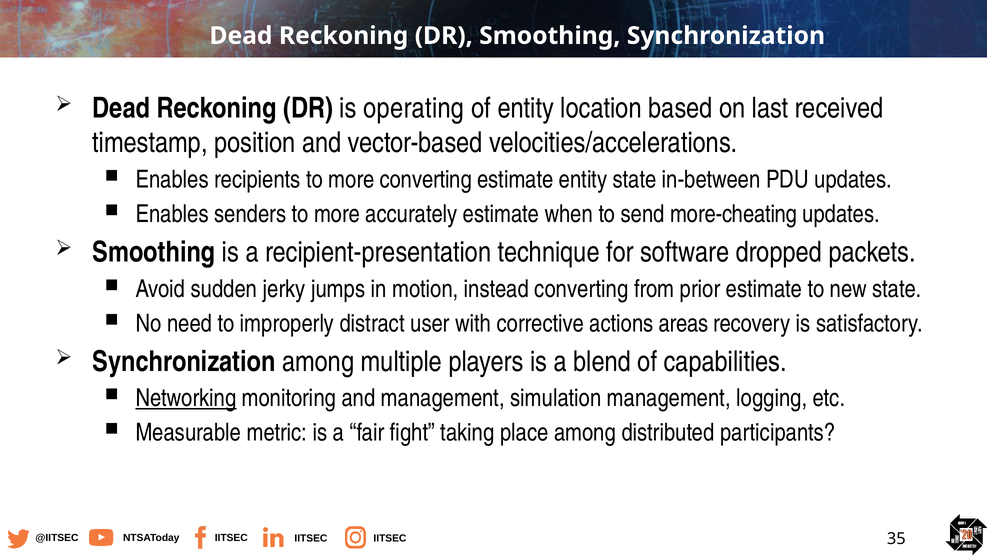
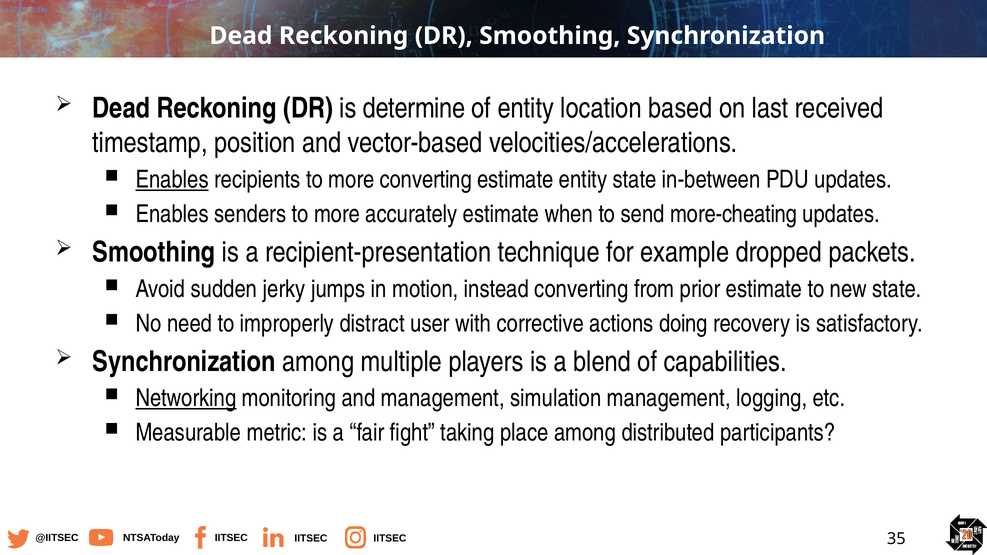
operating: operating -> determine (414, 108)
Enables underline: none -> present (172, 180)
software: software -> example (685, 252)
areas: areas -> doing (683, 324)
